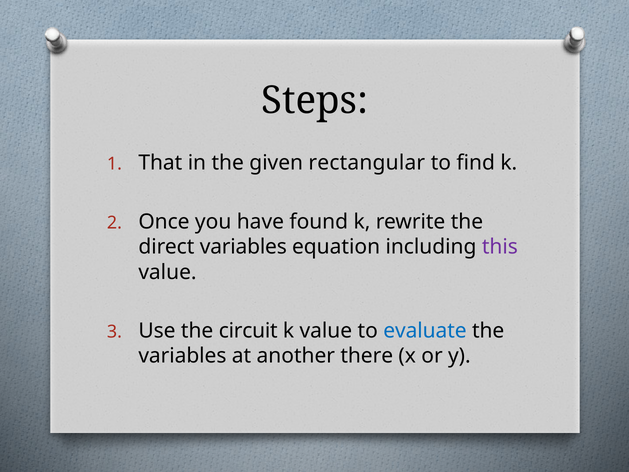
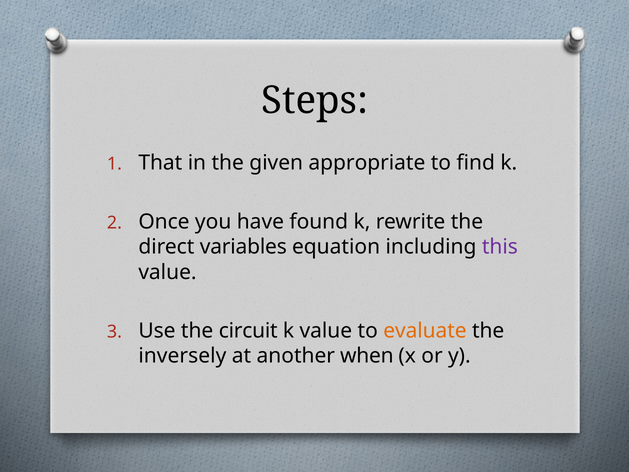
rectangular: rectangular -> appropriate (367, 163)
evaluate colour: blue -> orange (425, 331)
variables: variables -> inversely (182, 356)
there: there -> when (367, 356)
